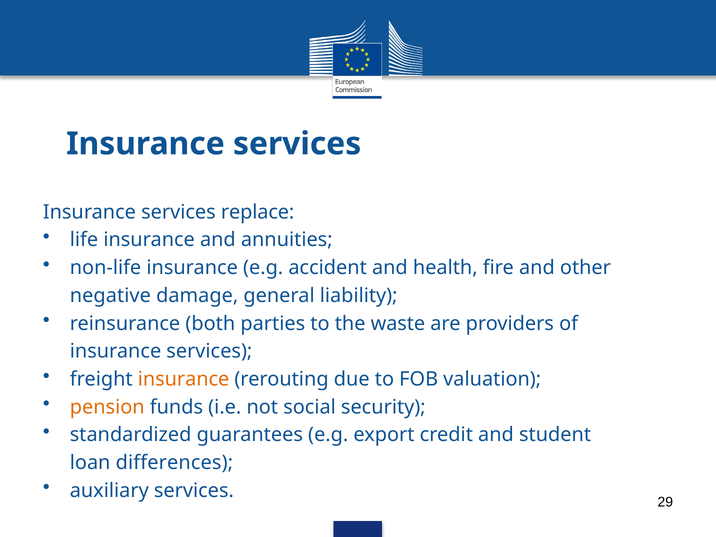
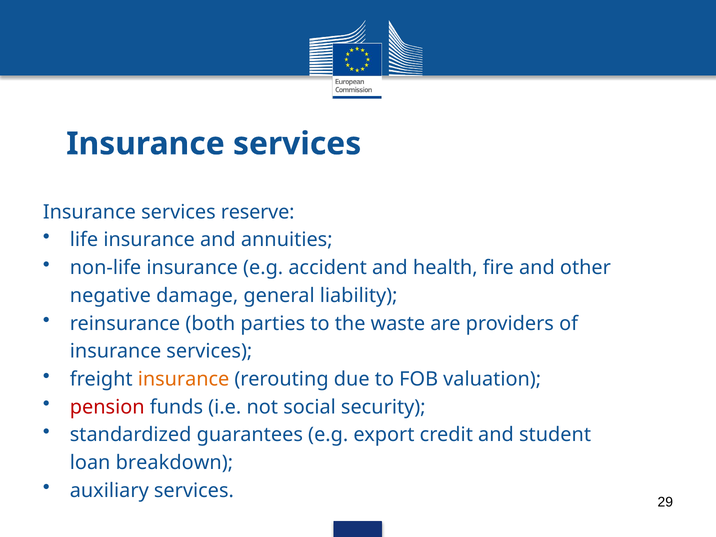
replace: replace -> reserve (258, 212)
pension colour: orange -> red (107, 407)
differences: differences -> breakdown (174, 463)
